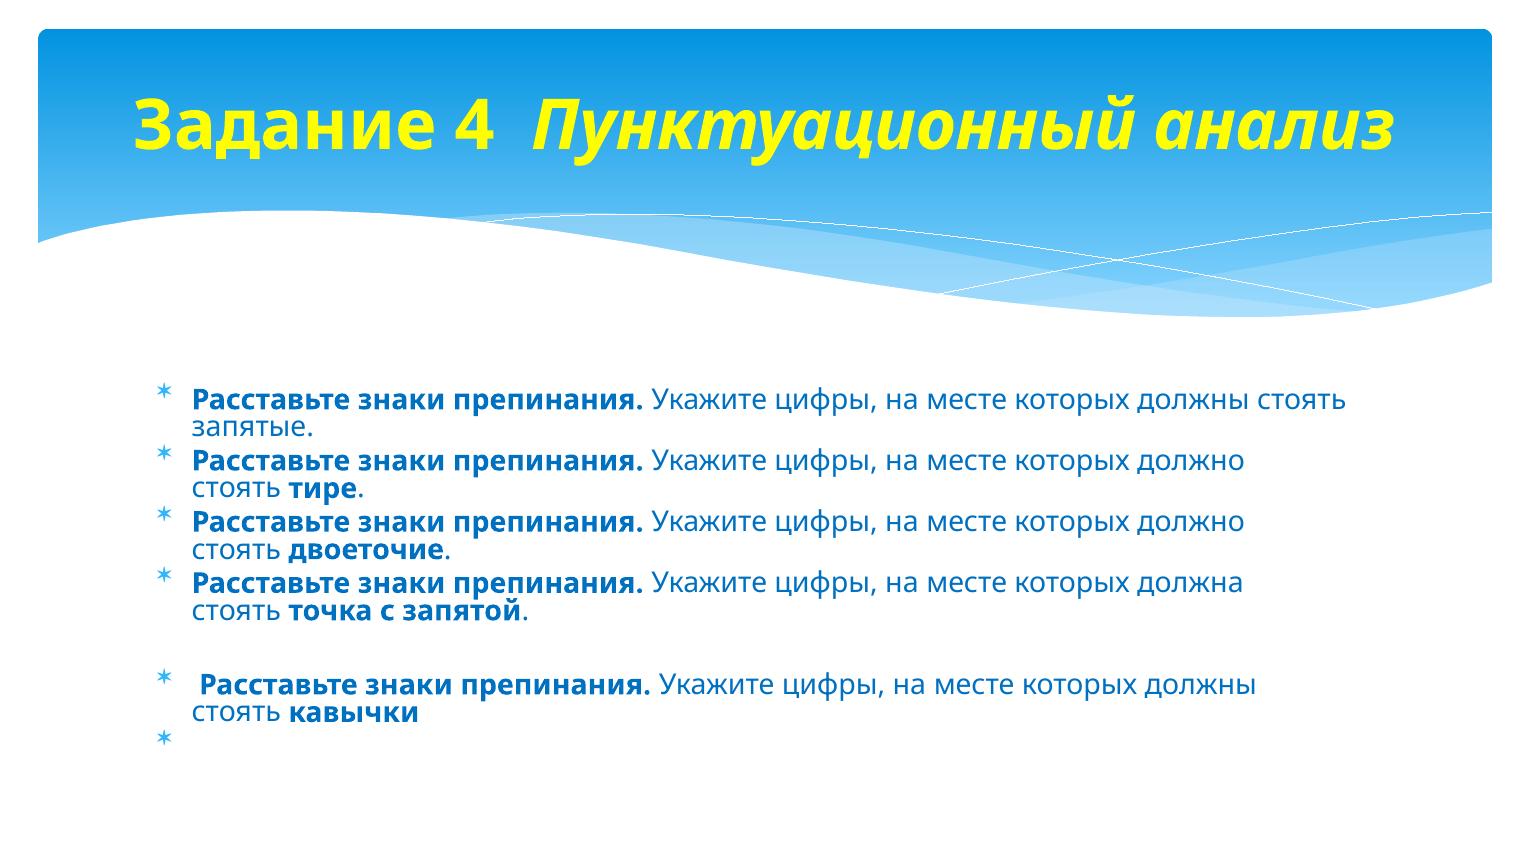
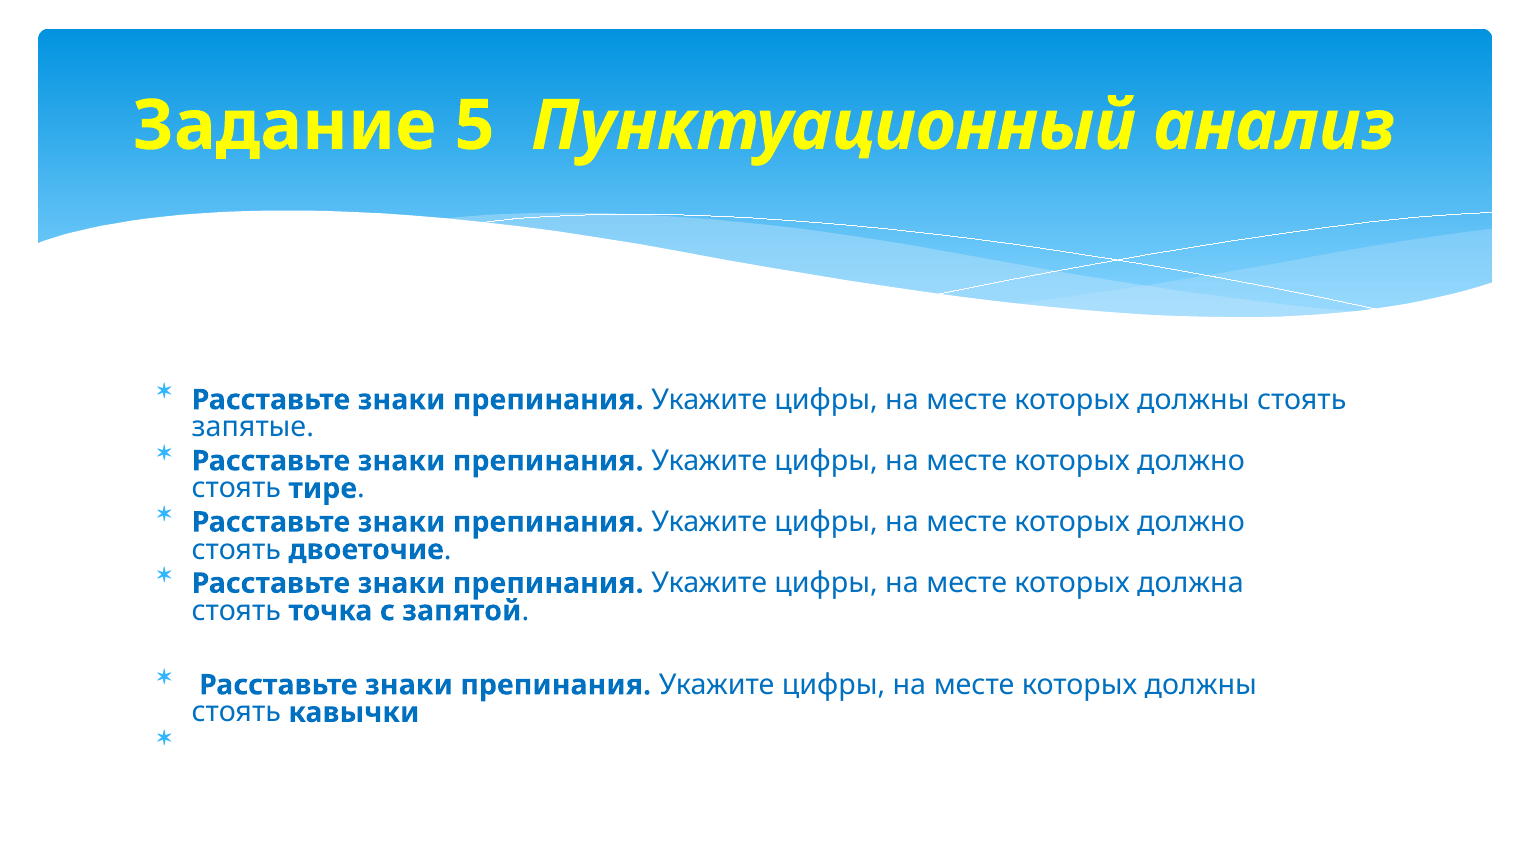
4: 4 -> 5 (474, 126)
